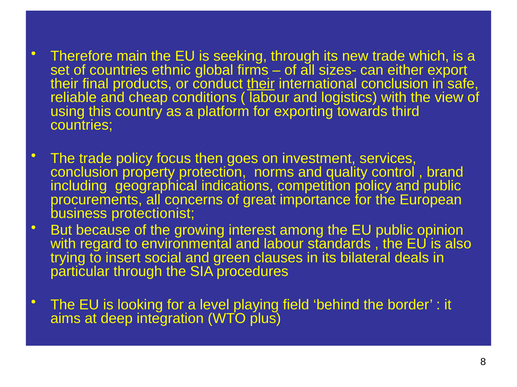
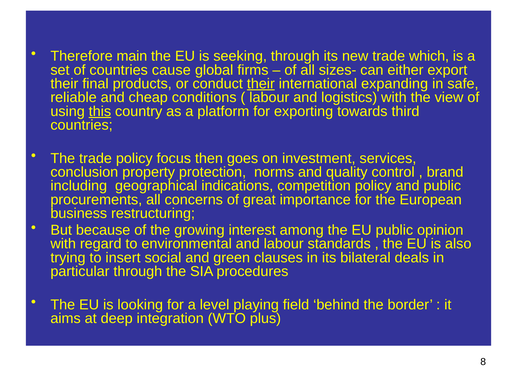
ethnic: ethnic -> cause (171, 70)
international conclusion: conclusion -> expanding (395, 84)
this underline: none -> present (100, 112)
protectionist: protectionist -> restructuring (153, 214)
